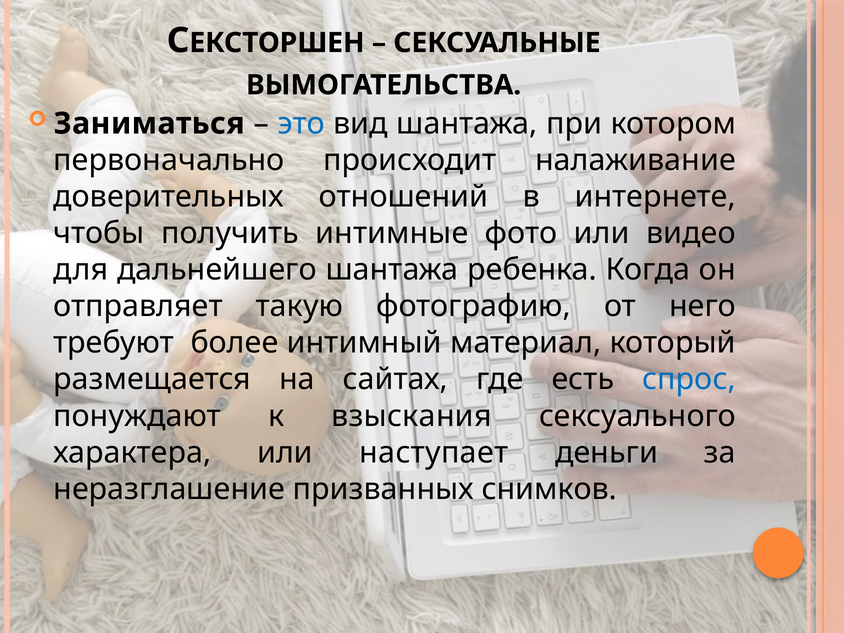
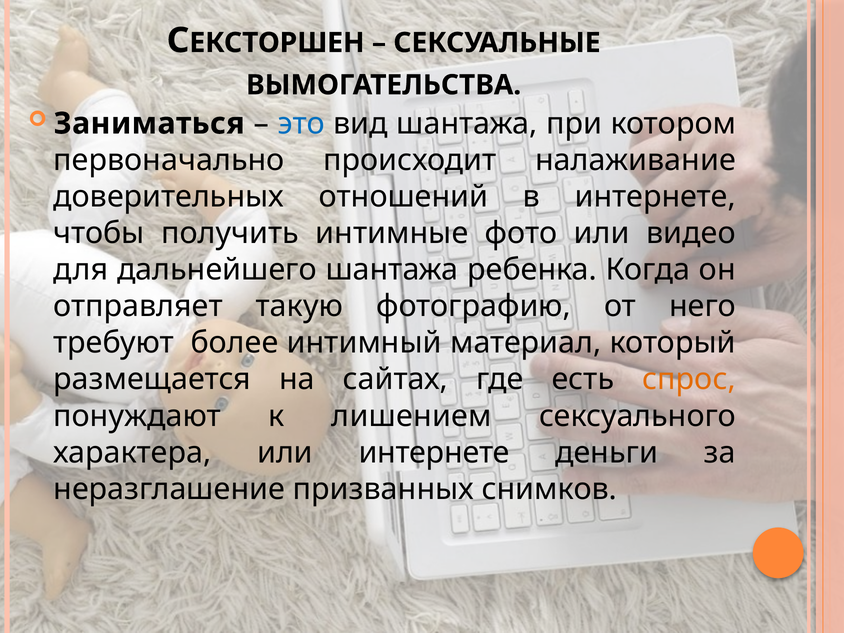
спрос colour: blue -> orange (689, 379)
взыскания: взыскания -> лишением (412, 416)
или наступает: наступает -> интернете (434, 453)
